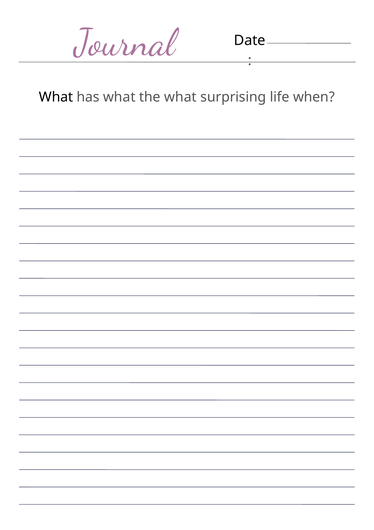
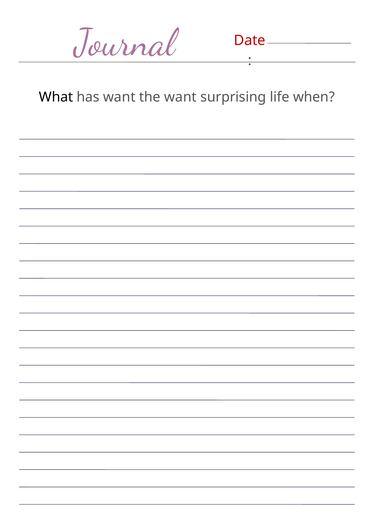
Date colour: black -> red (250, 40)
has what: what -> want (119, 97)
the what: what -> want (180, 97)
